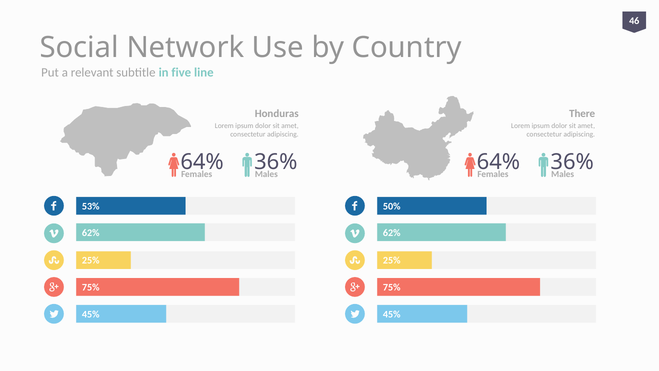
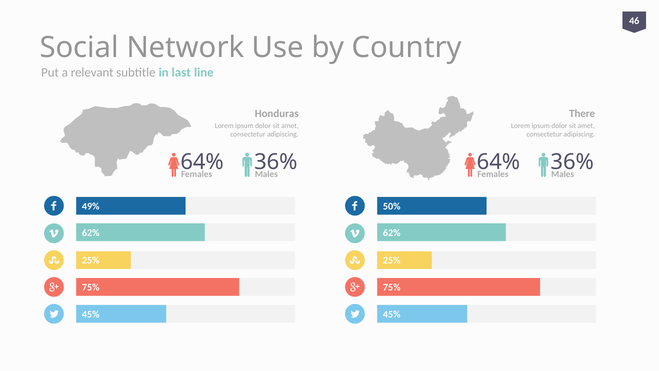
five: five -> last (181, 72)
53%: 53% -> 49% (91, 206)
